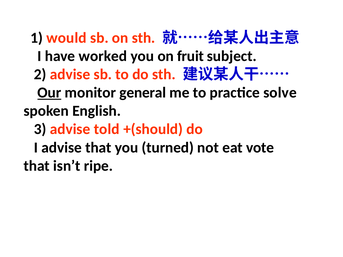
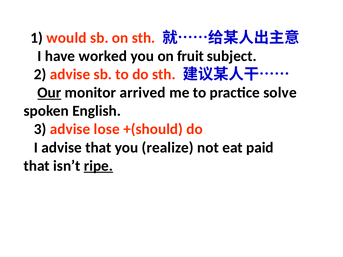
general: general -> arrived (143, 93)
told: told -> lose (107, 129)
turned: turned -> realize (168, 148)
vote: vote -> paid (260, 148)
ripe underline: none -> present (98, 166)
